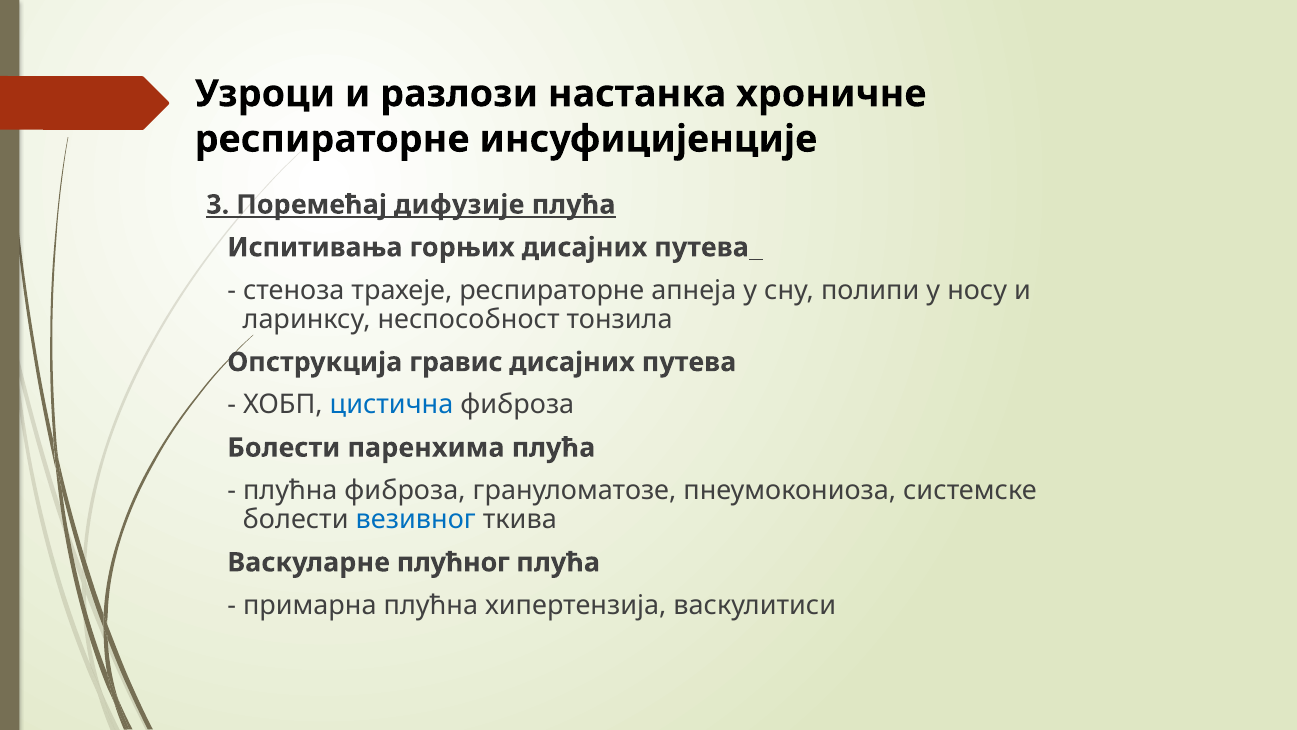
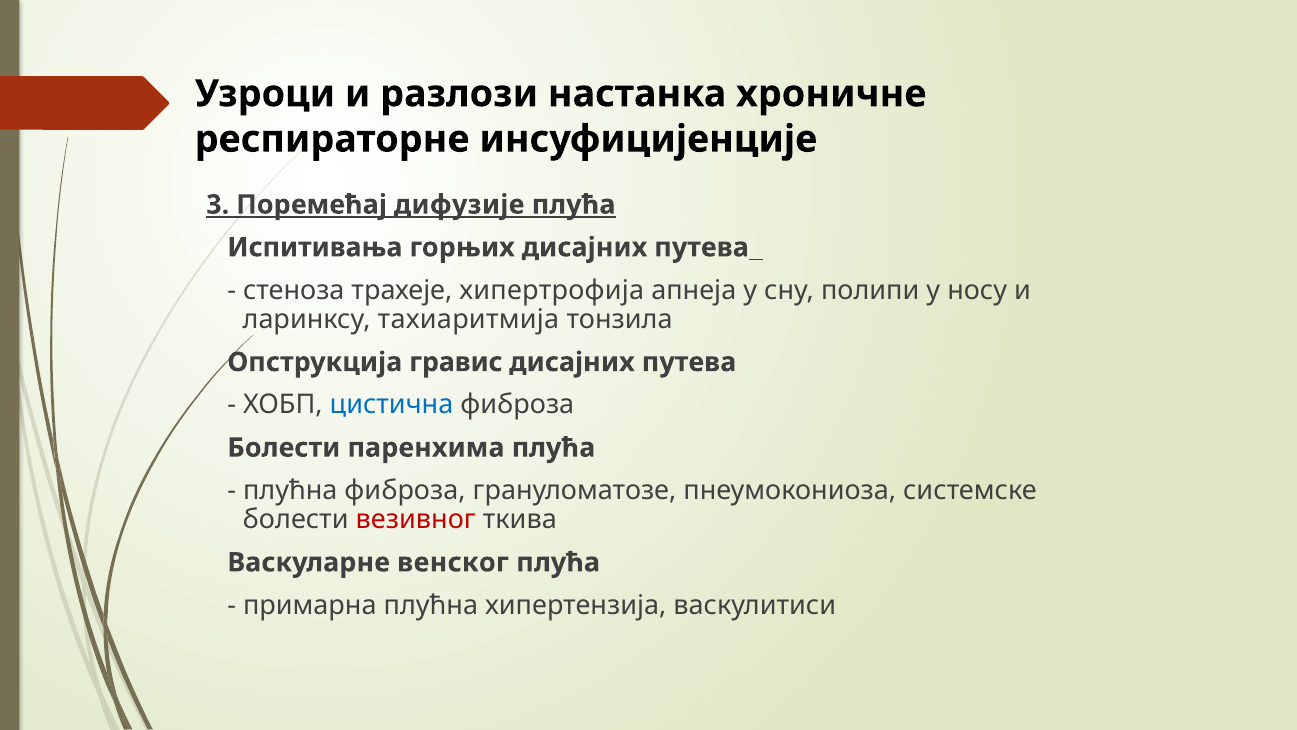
трахеје респираторне: респираторне -> хипертрофија (552, 290)
неспособност: неспособност -> тахиаритмија (468, 319)
везивног colour: blue -> red (416, 519)
плућног: плућног -> венског (453, 562)
